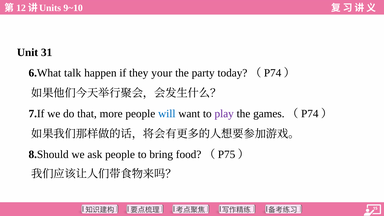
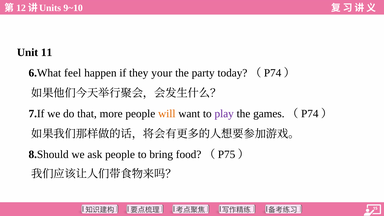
31: 31 -> 11 (47, 52)
talk: talk -> feel (73, 73)
will colour: blue -> orange (167, 114)
